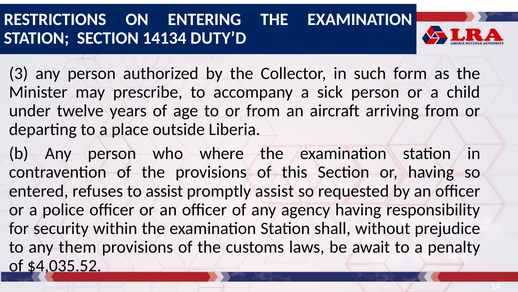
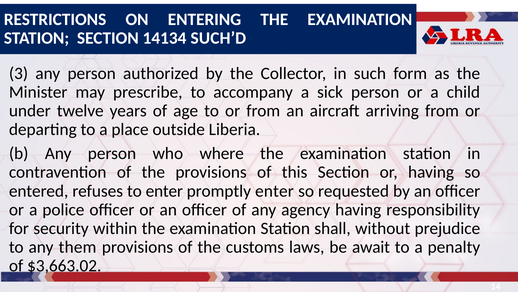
DUTY’D: DUTY’D -> SUCH’D (218, 38)
to assist: assist -> enter (164, 191)
promptly assist: assist -> enter (274, 191)
$4,035.52: $4,035.52 -> $3,663.02 (64, 265)
